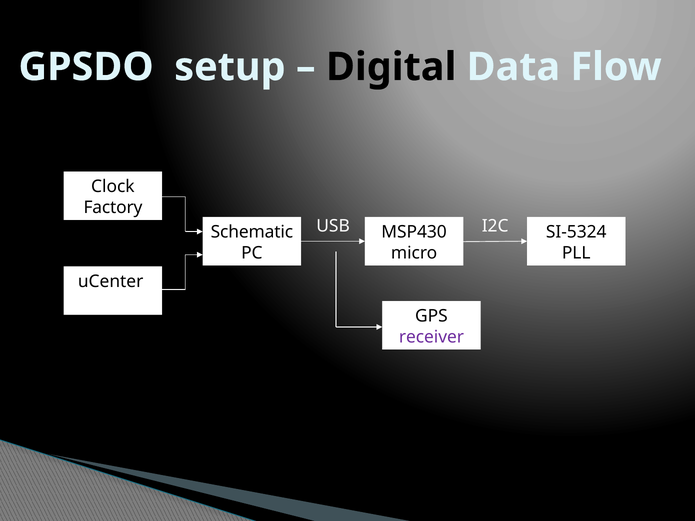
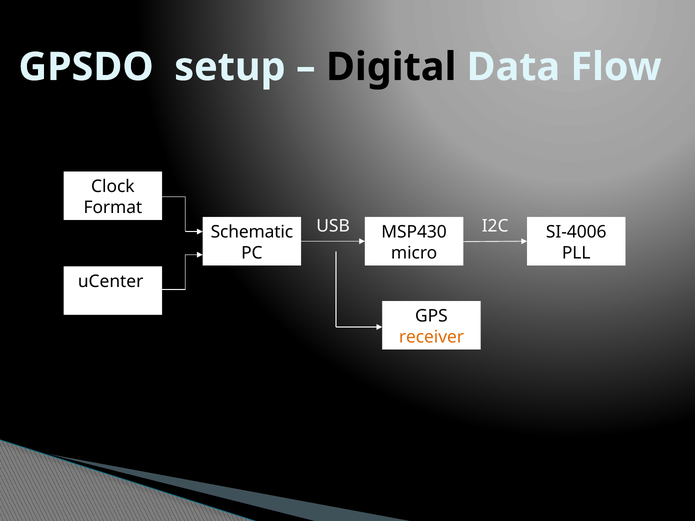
Factory: Factory -> Format (113, 207)
SI-5324: SI-5324 -> SI-4006 (576, 232)
receiver colour: purple -> orange (431, 337)
